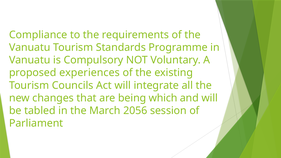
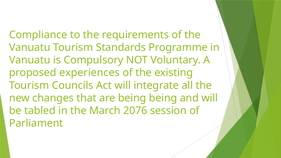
being which: which -> being (163, 98)
2056: 2056 -> 2076 (135, 111)
